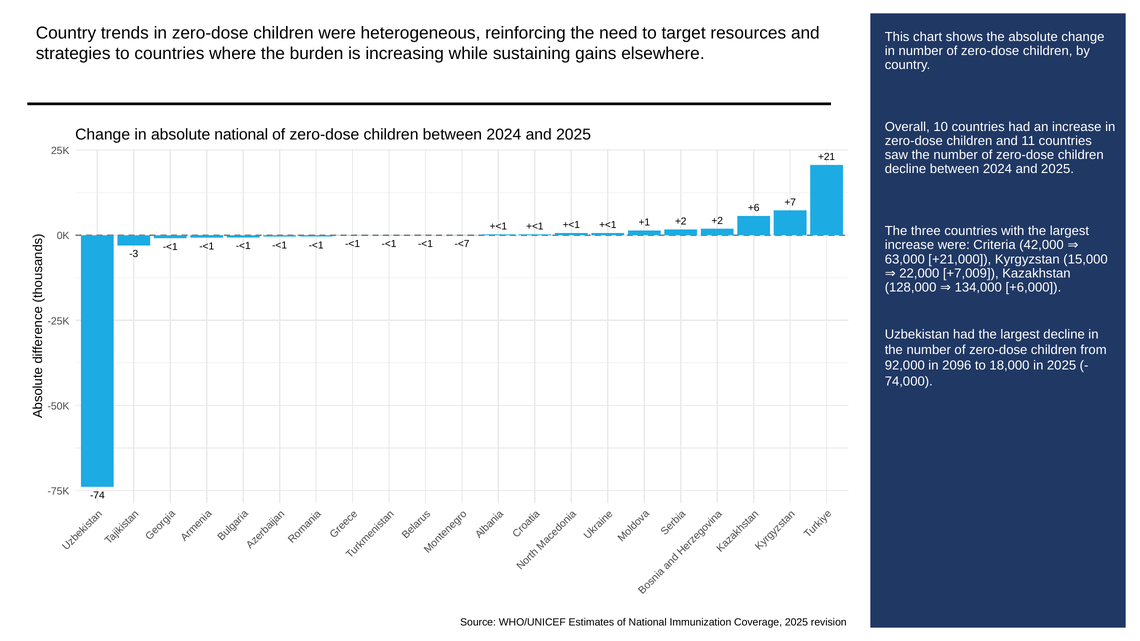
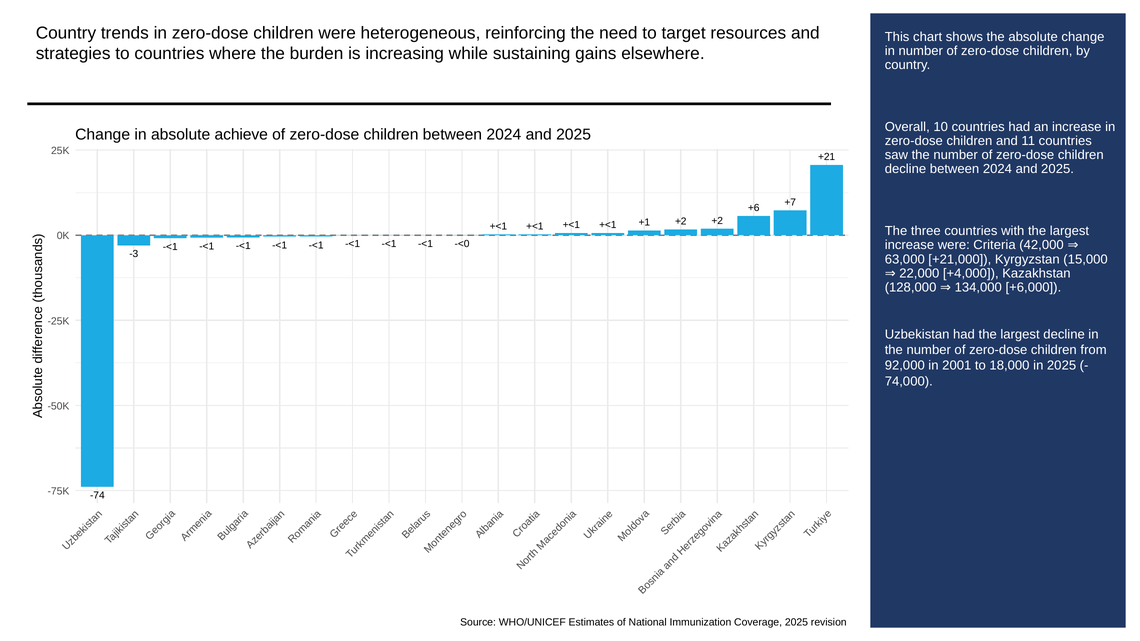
absolute national: national -> achieve (241, 135)
-<7: -<7 -> -<0 (462, 244)
+7,009: +7,009 -> +4,000 (971, 273)
2096: 2096 -> 2001 (957, 366)
